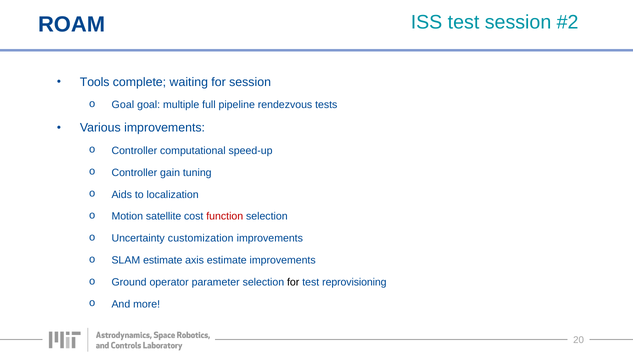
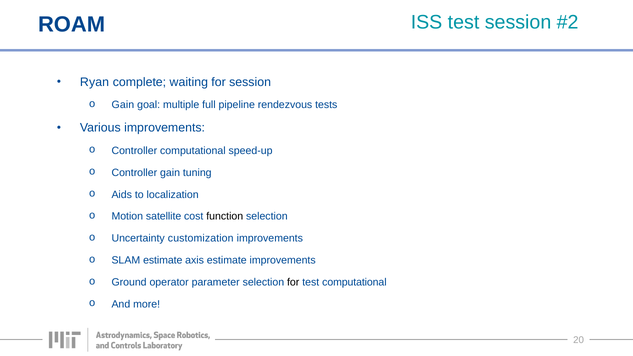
Tools: Tools -> Ryan (95, 82)
Goal: Goal -> Gain (123, 105)
function colour: red -> black (225, 217)
test reprovisioning: reprovisioning -> computational (354, 282)
